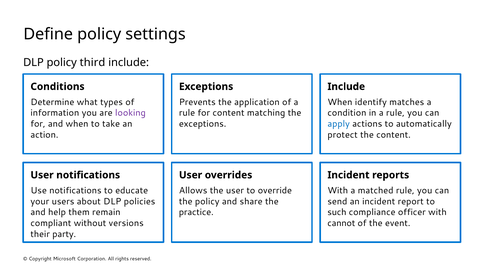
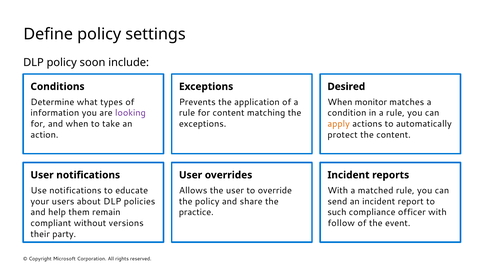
third: third -> soon (93, 62)
Include: Include -> Desired (346, 87)
identify: identify -> monitor (371, 102)
apply colour: blue -> orange (339, 124)
cannot: cannot -> follow (341, 223)
